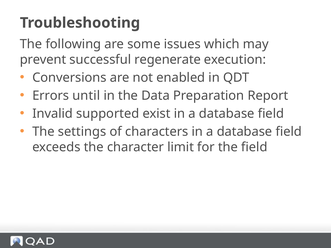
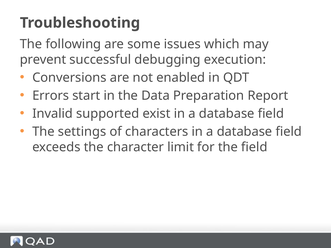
regenerate: regenerate -> debugging (168, 60)
until: until -> start (86, 96)
